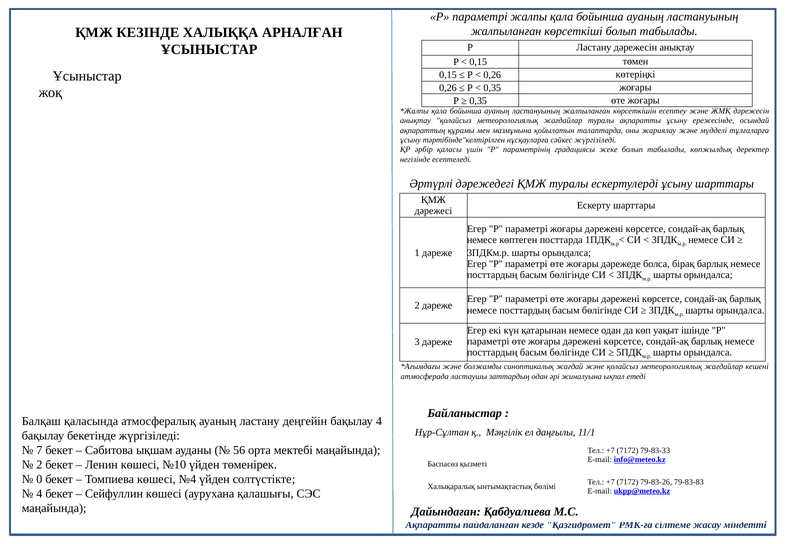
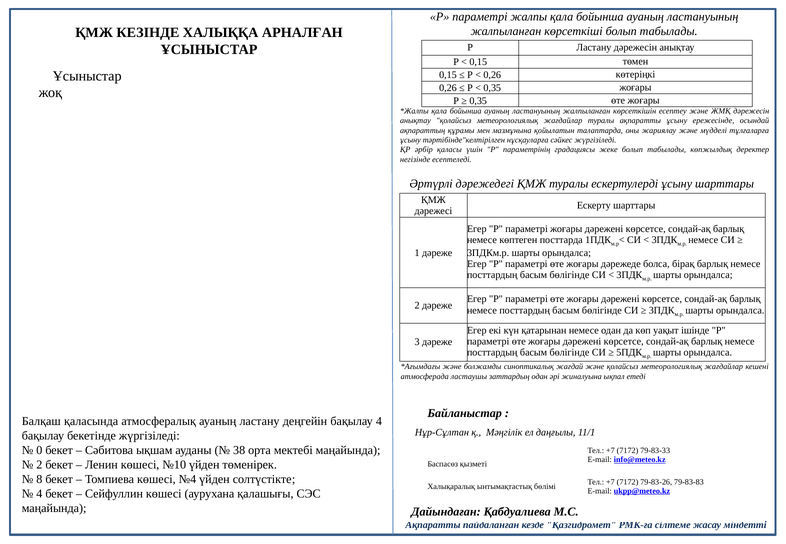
7: 7 -> 0 (39, 450)
56: 56 -> 38 (239, 450)
0: 0 -> 8 (39, 479)
